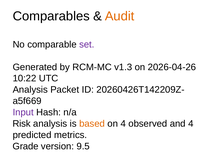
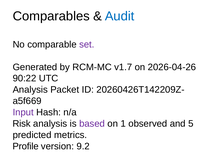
Audit colour: orange -> blue (120, 16)
v1.3: v1.3 -> v1.7 (123, 67)
10:22: 10:22 -> 90:22 (24, 78)
based colour: orange -> purple (92, 124)
on 4: 4 -> 1 (123, 124)
and 4: 4 -> 5 (191, 124)
Grade: Grade -> Profile (26, 146)
9.5: 9.5 -> 9.2 (83, 146)
